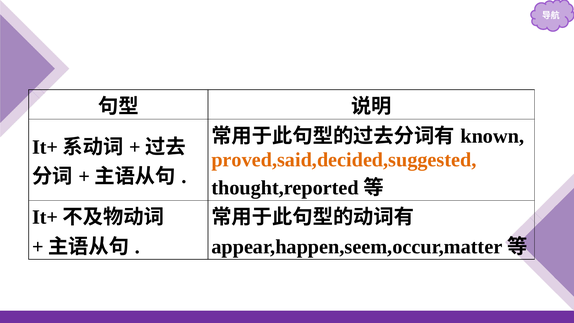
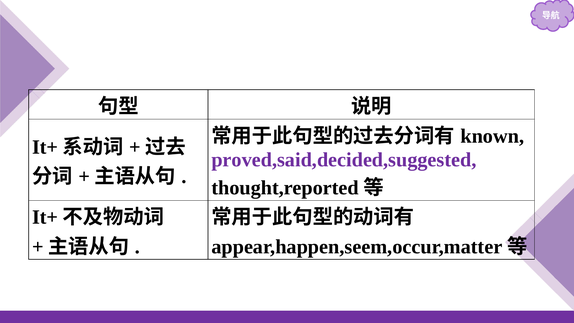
proved,said,decided,suggested colour: orange -> purple (344, 160)
